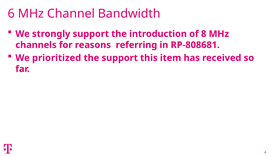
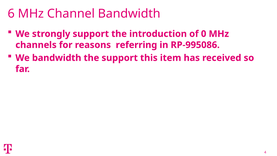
8: 8 -> 0 (204, 34)
RP-808681: RP-808681 -> RP-995086 (195, 45)
We prioritized: prioritized -> bandwidth (57, 58)
